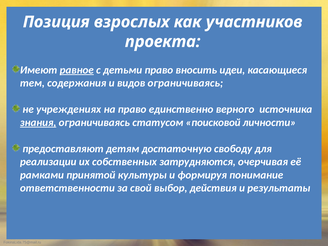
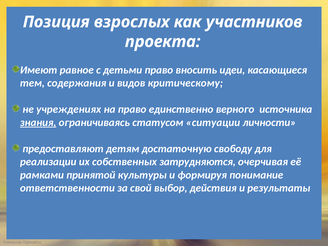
равное underline: present -> none (77, 70)
видов ограничиваясь: ограничиваясь -> критическому (185, 83)
поисковой: поисковой -> ситуации (213, 122)
